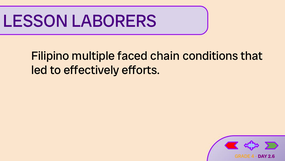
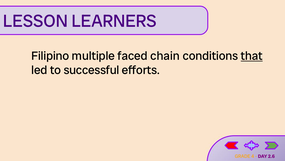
LABORERS: LABORERS -> LEARNERS (114, 21)
that underline: none -> present (252, 56)
effectively: effectively -> successful (91, 70)
